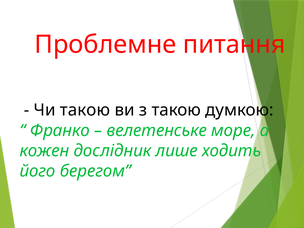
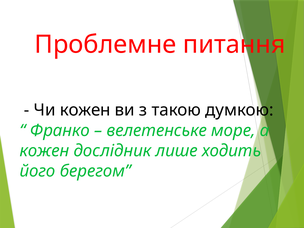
Чи такою: такою -> кожен (85, 110)
